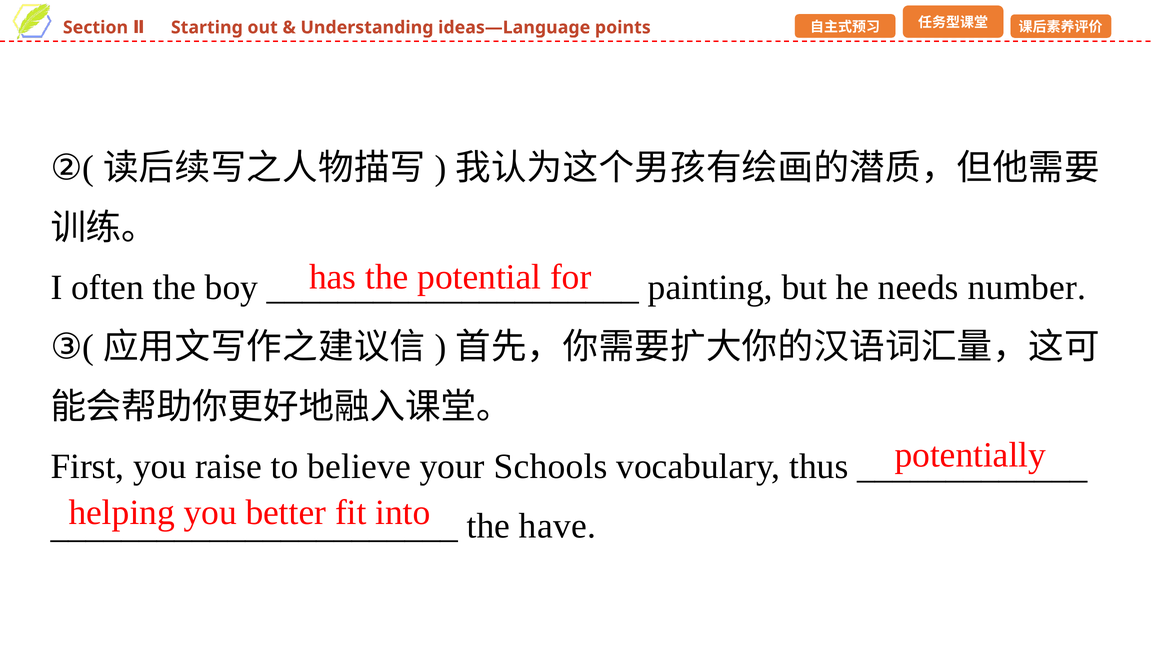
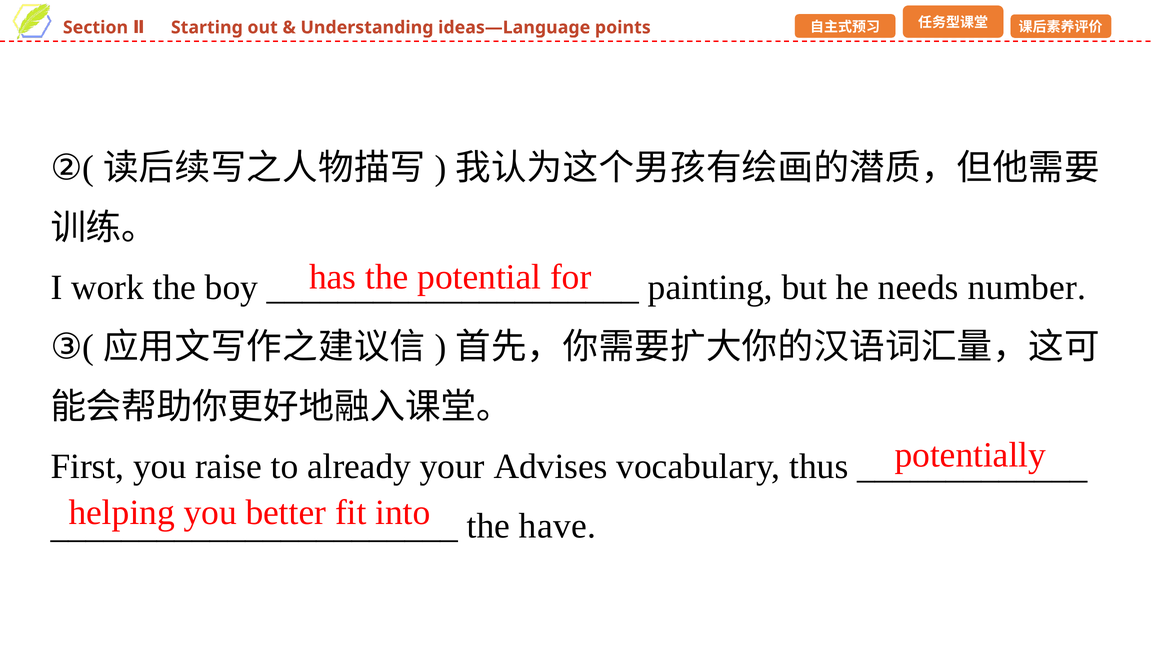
often: often -> work (108, 288)
believe: believe -> already (359, 467)
Schools: Schools -> Advises (551, 467)
